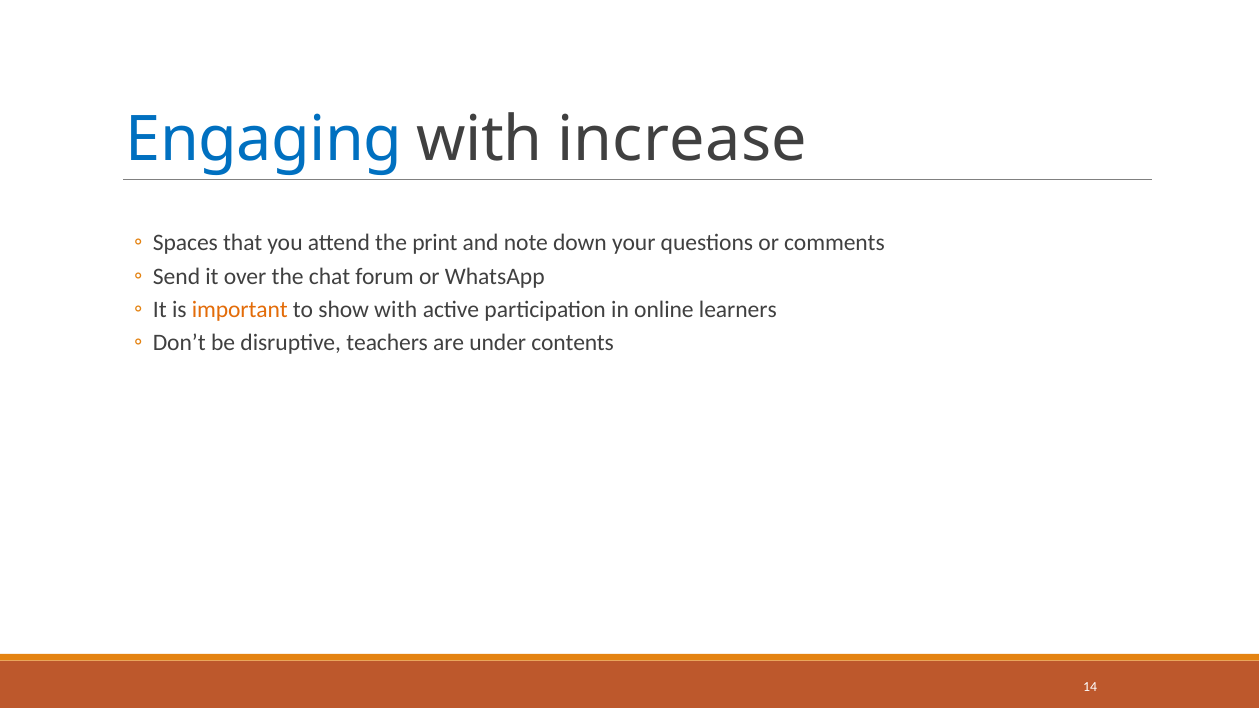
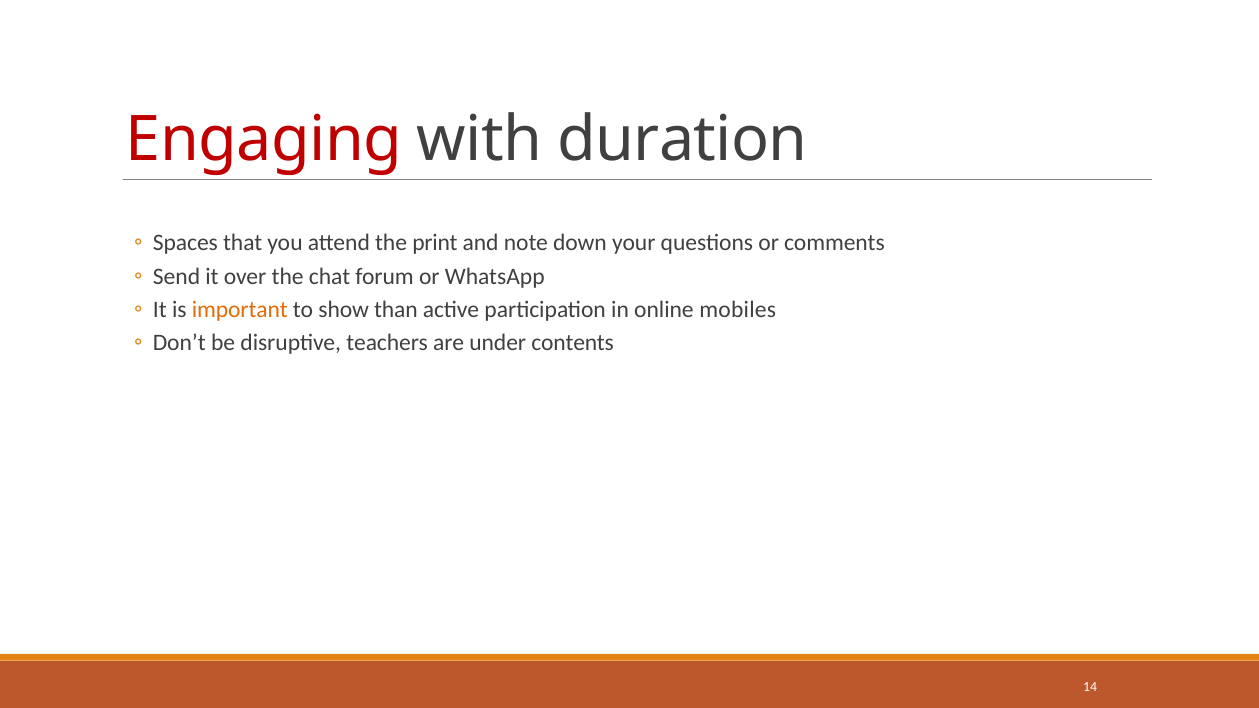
Engaging colour: blue -> red (264, 139)
increase: increase -> duration (683, 139)
show with: with -> than (396, 310)
learners: learners -> mobiles (738, 310)
